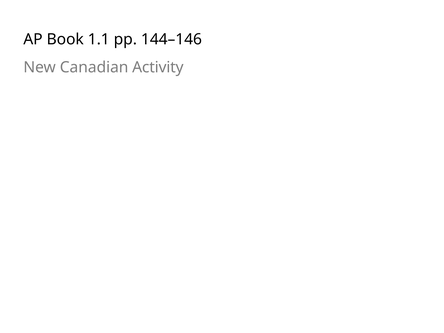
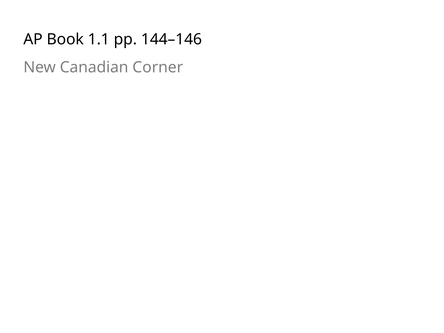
Activity: Activity -> Corner (158, 67)
